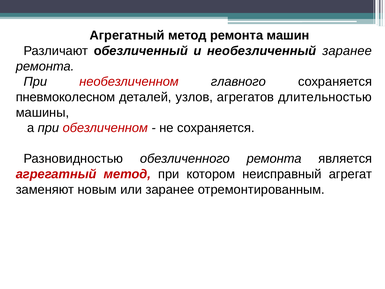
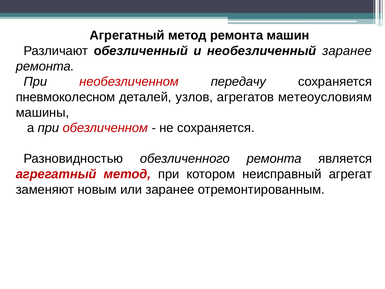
главного: главного -> передачу (238, 82)
длительностью: длительностью -> метеоусловиям (325, 97)
